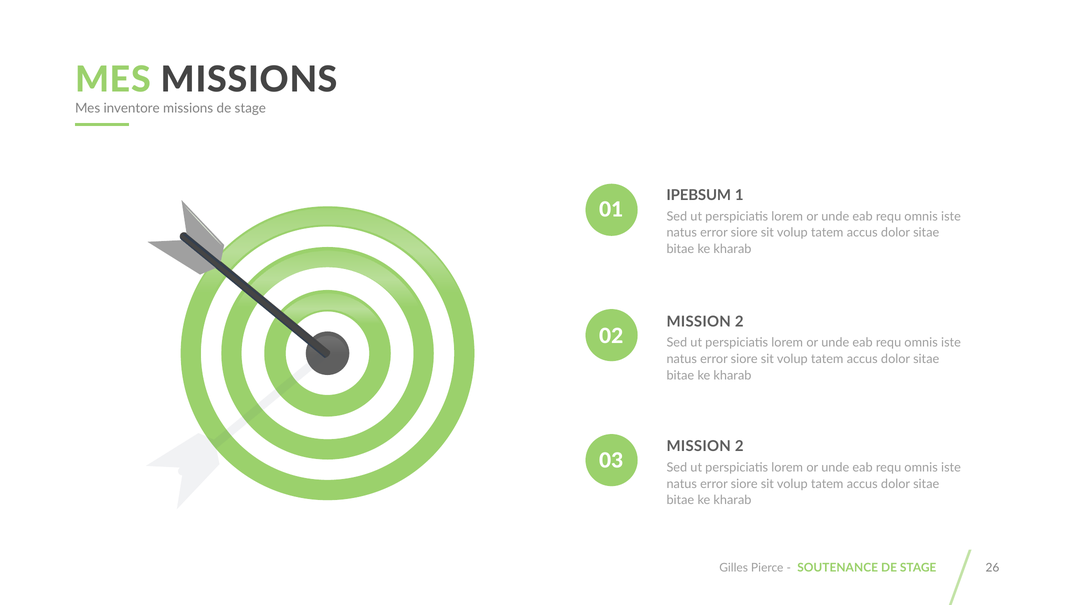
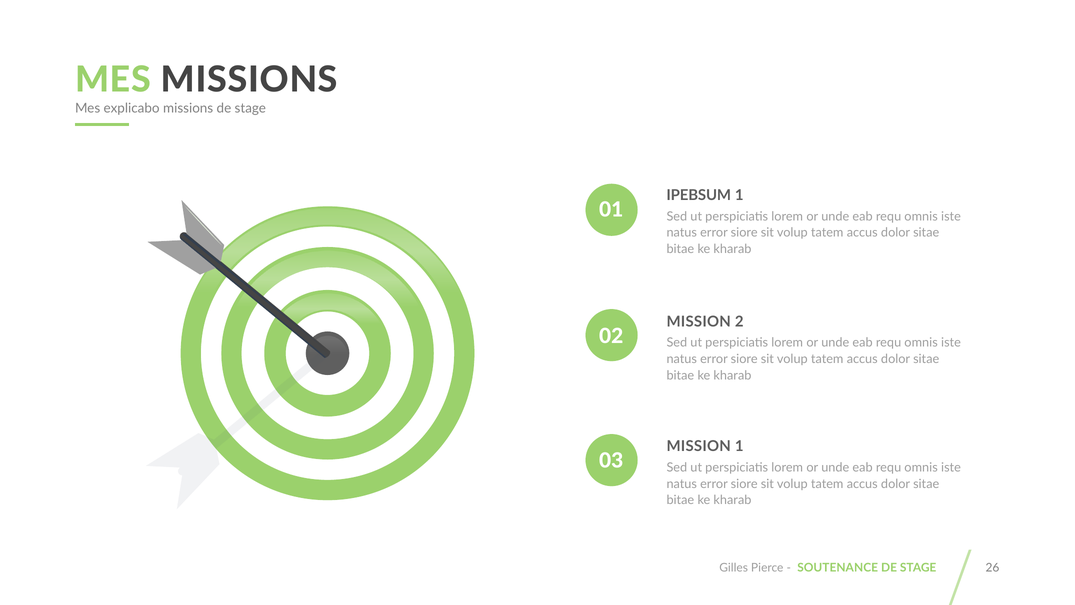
inventore: inventore -> explicabo (132, 108)
2: 2 -> 1 (739, 446)
